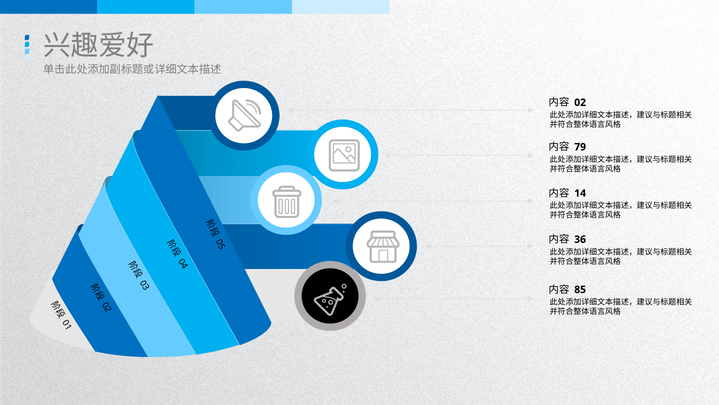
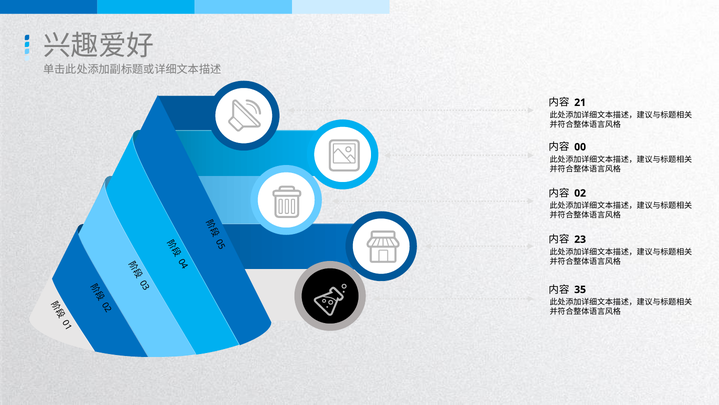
02: 02 -> 21 (580, 102)
79: 79 -> 00 (580, 147)
14: 14 -> 02 (580, 193)
36: 36 -> 23 (580, 239)
85: 85 -> 35 (580, 289)
